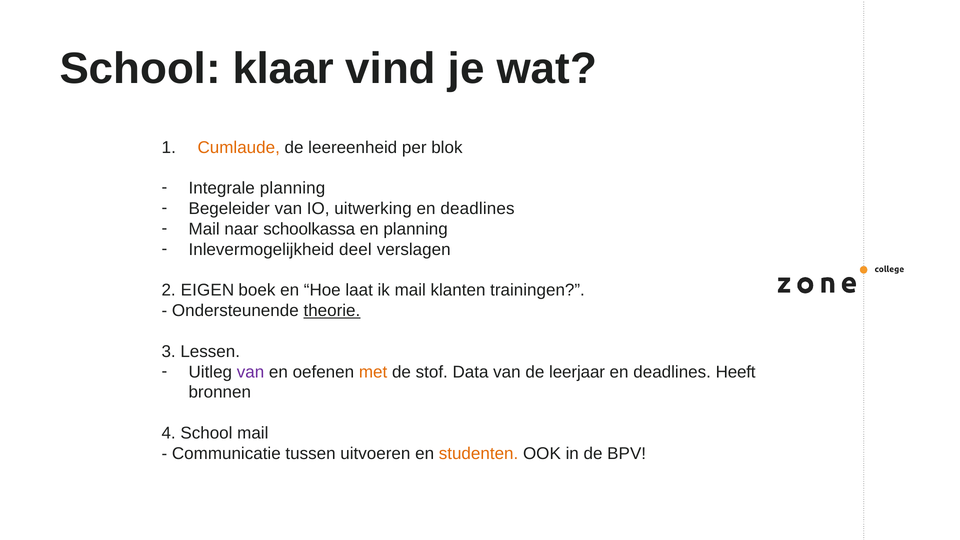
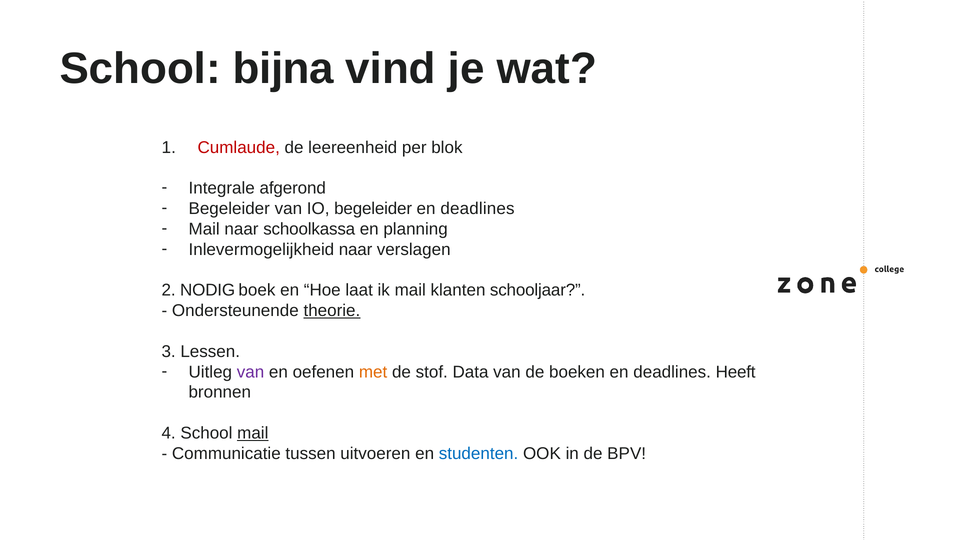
klaar: klaar -> bijna (283, 69)
Cumlaude colour: orange -> red (239, 147)
Integrale planning: planning -> afgerond (293, 188)
IO uitwerking: uitwerking -> begeleider (373, 209)
Inlevermogelijkheid deel: deel -> naar (356, 250)
EIGEN: EIGEN -> NODIG (208, 290)
trainingen: trainingen -> schooljaar (538, 290)
leerjaar: leerjaar -> boeken (577, 372)
mail underline: none -> present (253, 433)
studenten colour: orange -> blue (479, 454)
